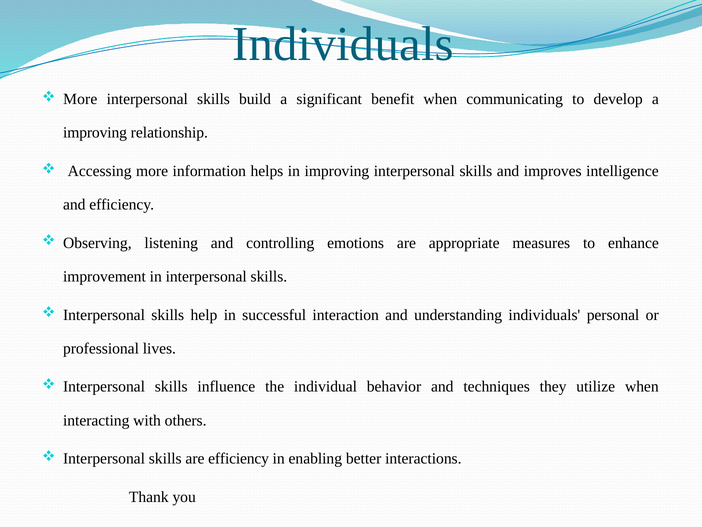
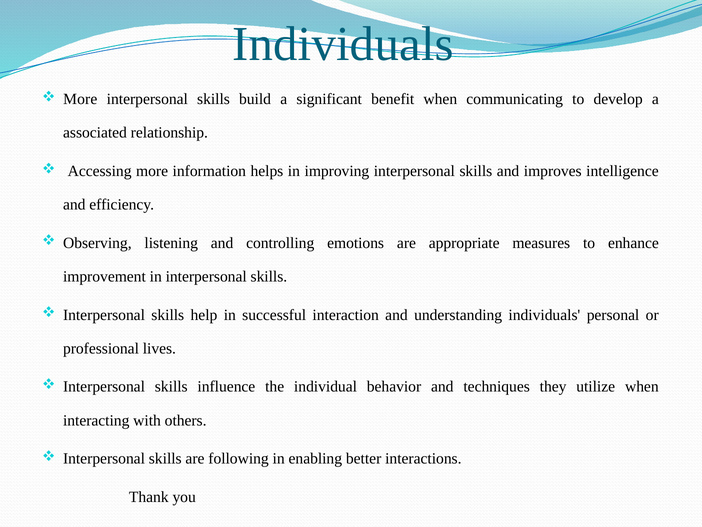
improving: improving -> associated (95, 133)
are efficiency: efficiency -> following (239, 458)
